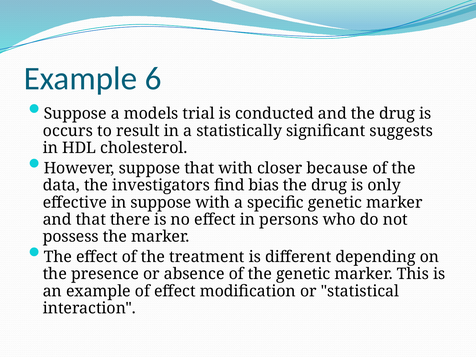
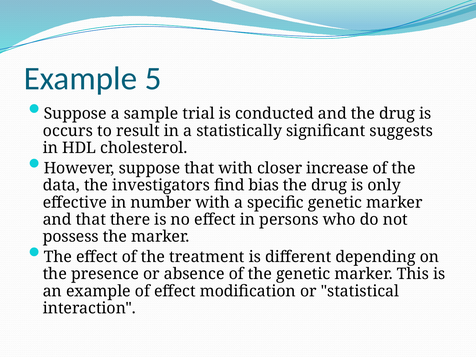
6: 6 -> 5 (153, 79)
models: models -> sample (151, 114)
because: because -> increase (337, 168)
in suppose: suppose -> number (161, 202)
